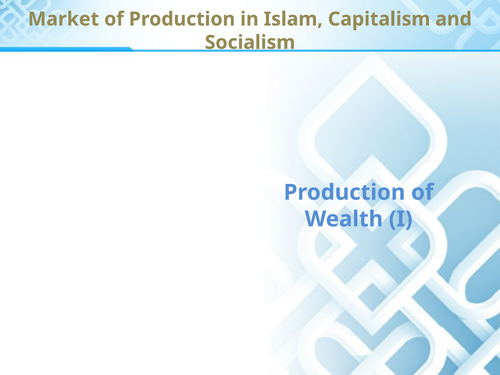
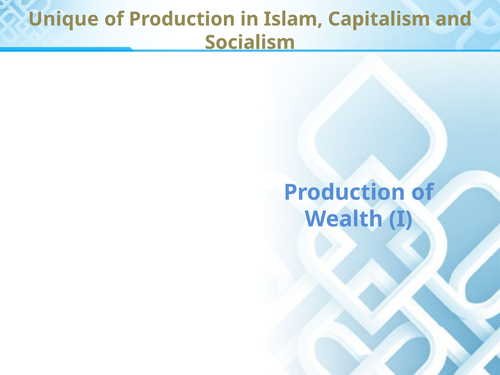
Market: Market -> Unique (63, 19)
